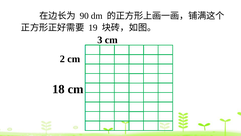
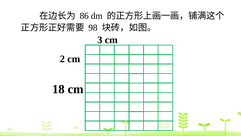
90: 90 -> 86 (84, 16)
19: 19 -> 98 (93, 28)
